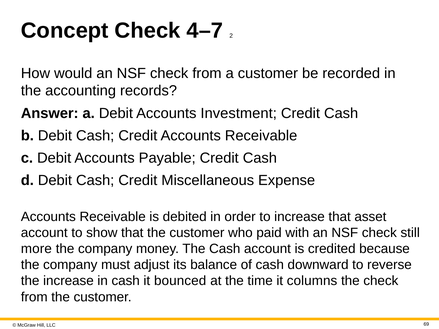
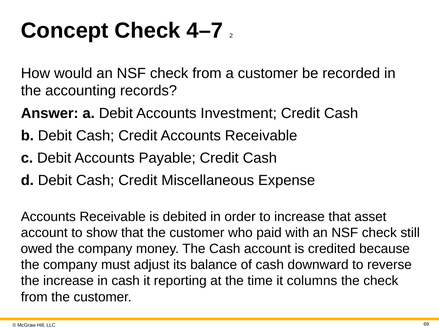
more: more -> owed (37, 249)
bounced: bounced -> reporting (180, 281)
